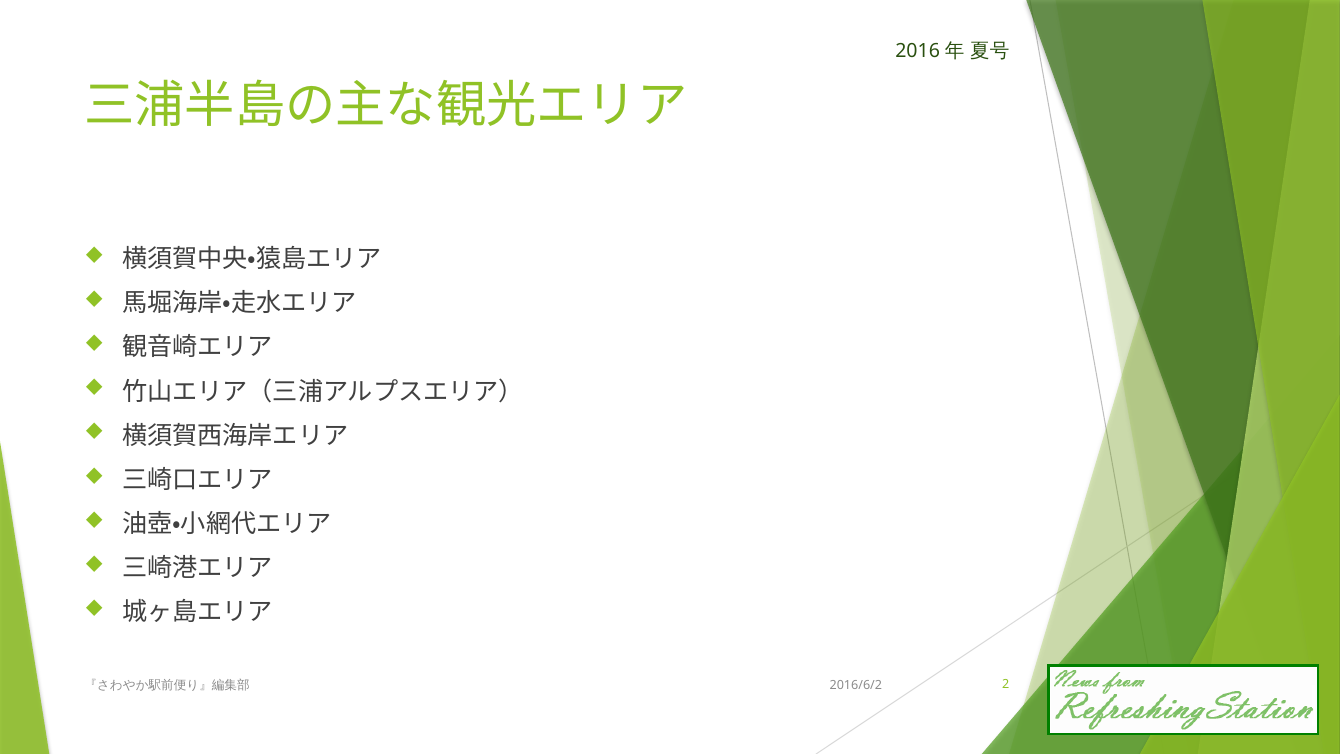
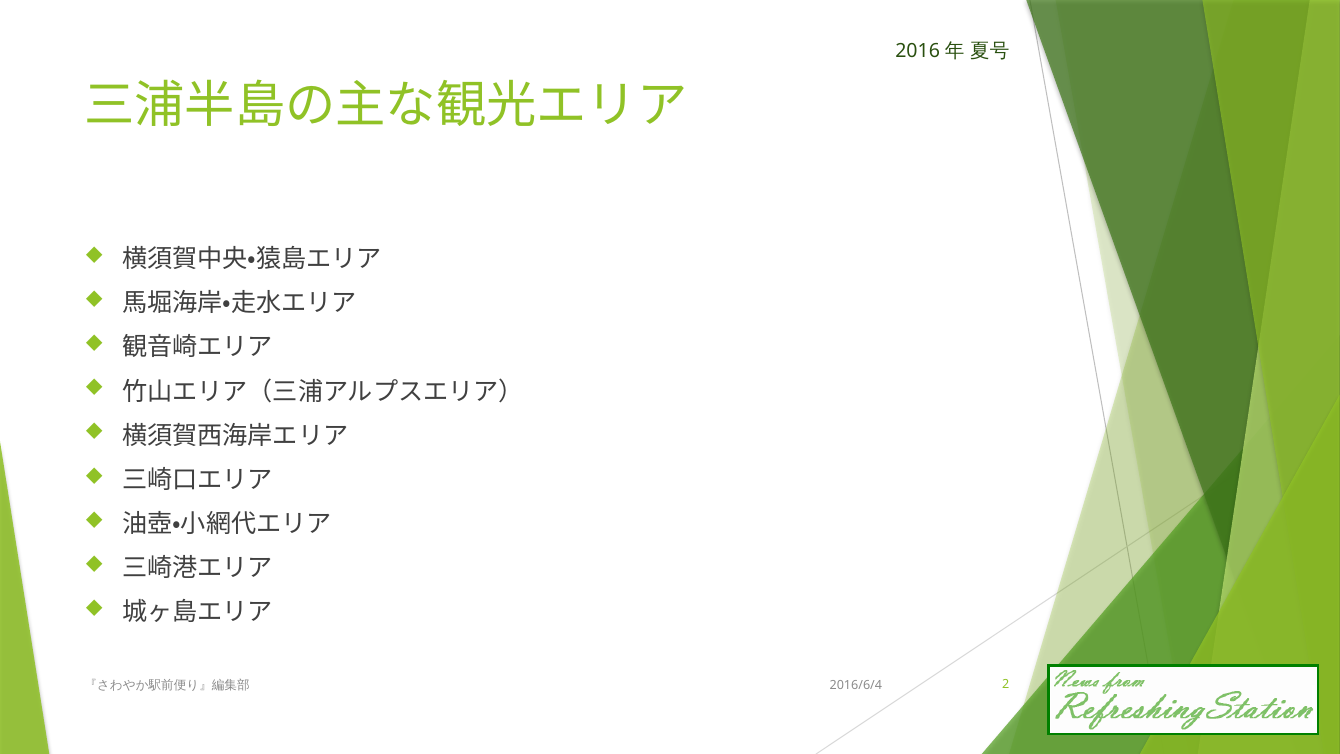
2016/6/2: 2016/6/2 -> 2016/6/4 (856, 685)
